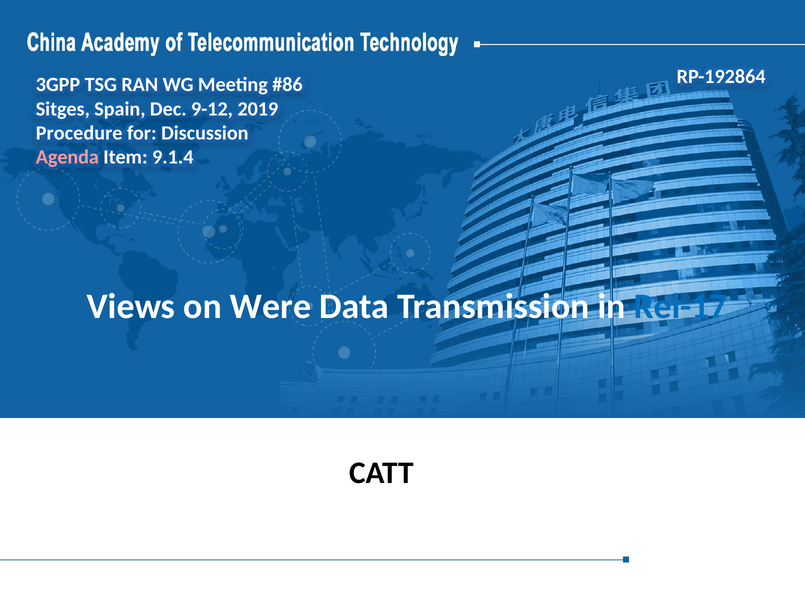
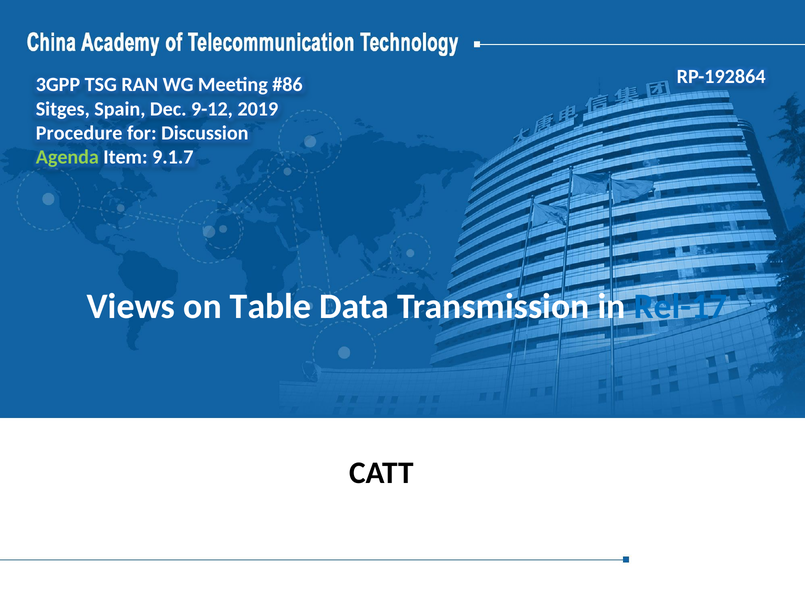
Agenda colour: pink -> light green (67, 157)
9.1.4: 9.1.4 -> 9.1.7 (173, 157)
Were: Were -> Table (270, 306)
